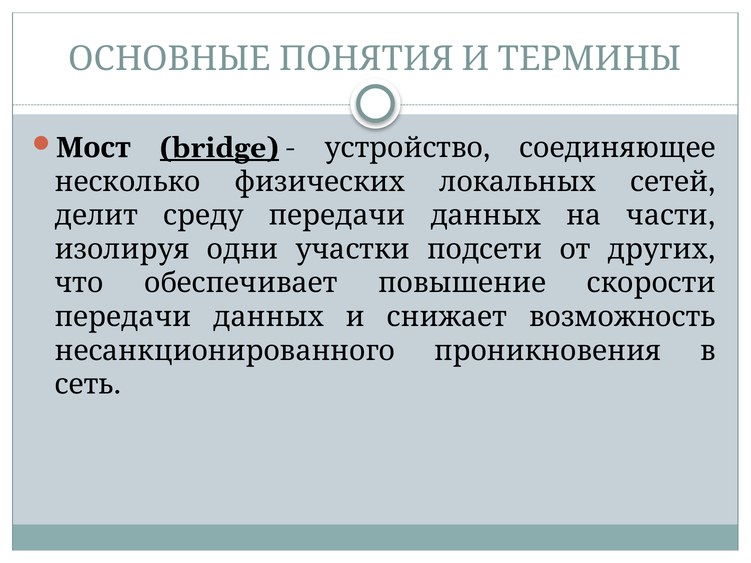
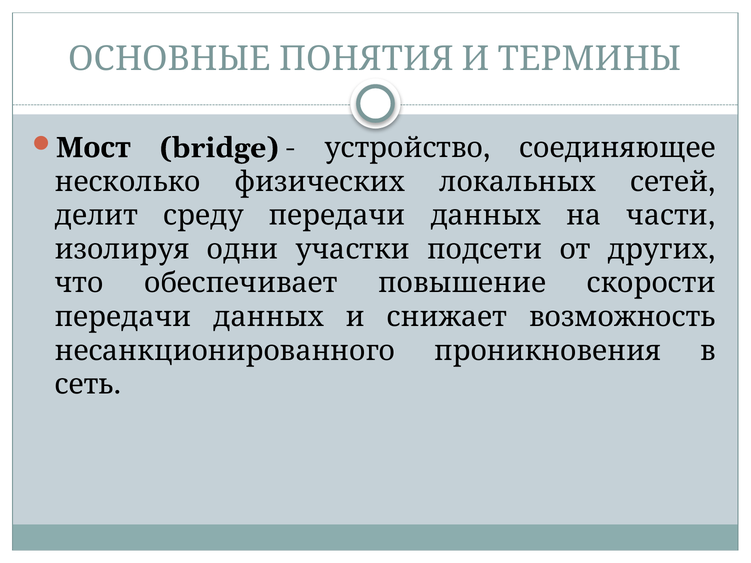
bridge underline: present -> none (219, 148)
